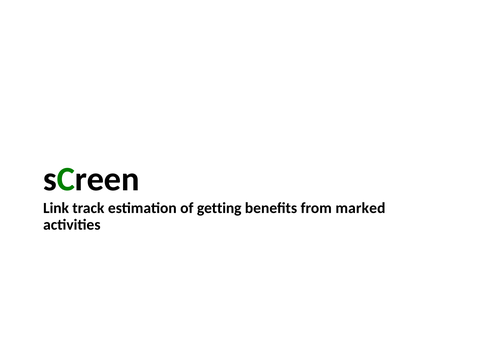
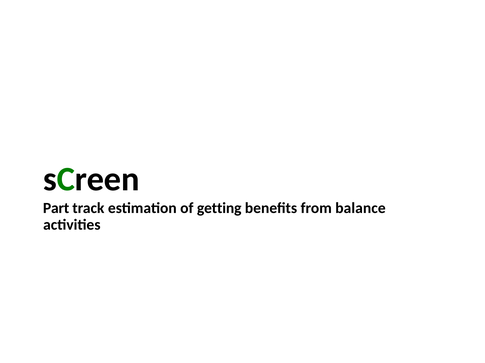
Link: Link -> Part (56, 208)
marked: marked -> balance (360, 208)
